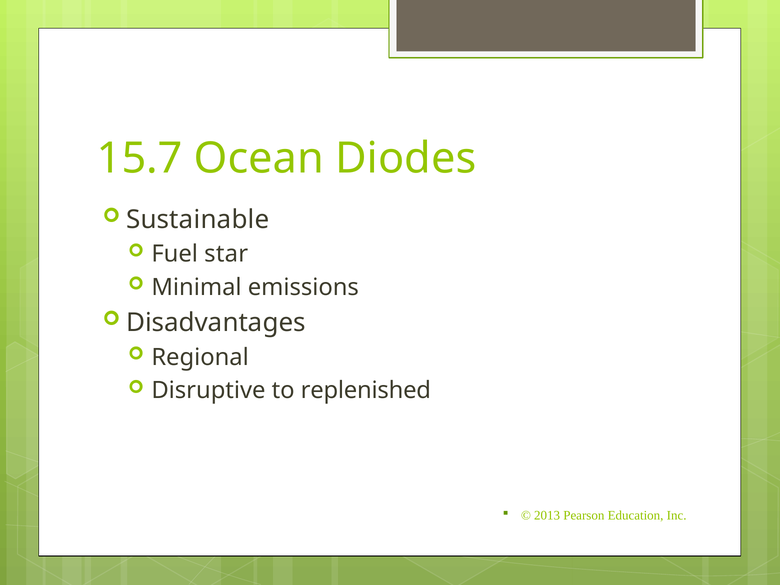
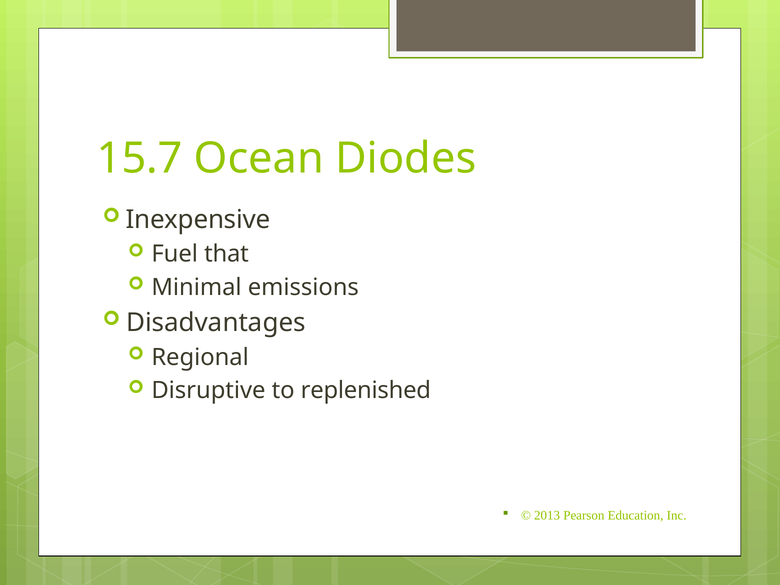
Sustainable: Sustainable -> Inexpensive (198, 220)
star: star -> that (226, 254)
